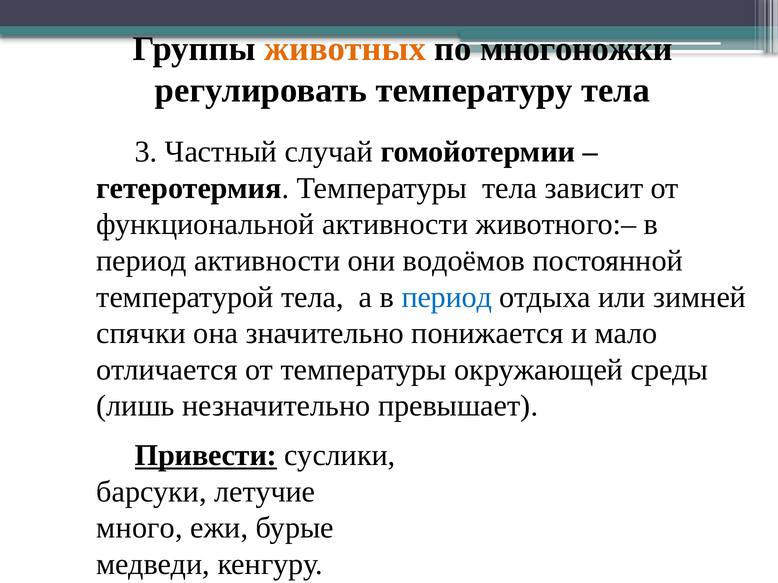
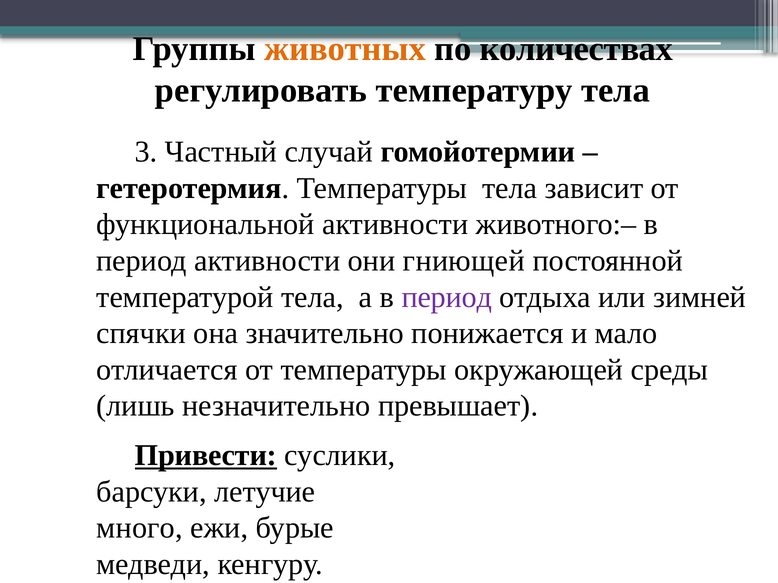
многоножки: многоножки -> количествах (576, 49)
водоёмов: водоёмов -> гниющей (464, 261)
период colour: blue -> purple (447, 297)
